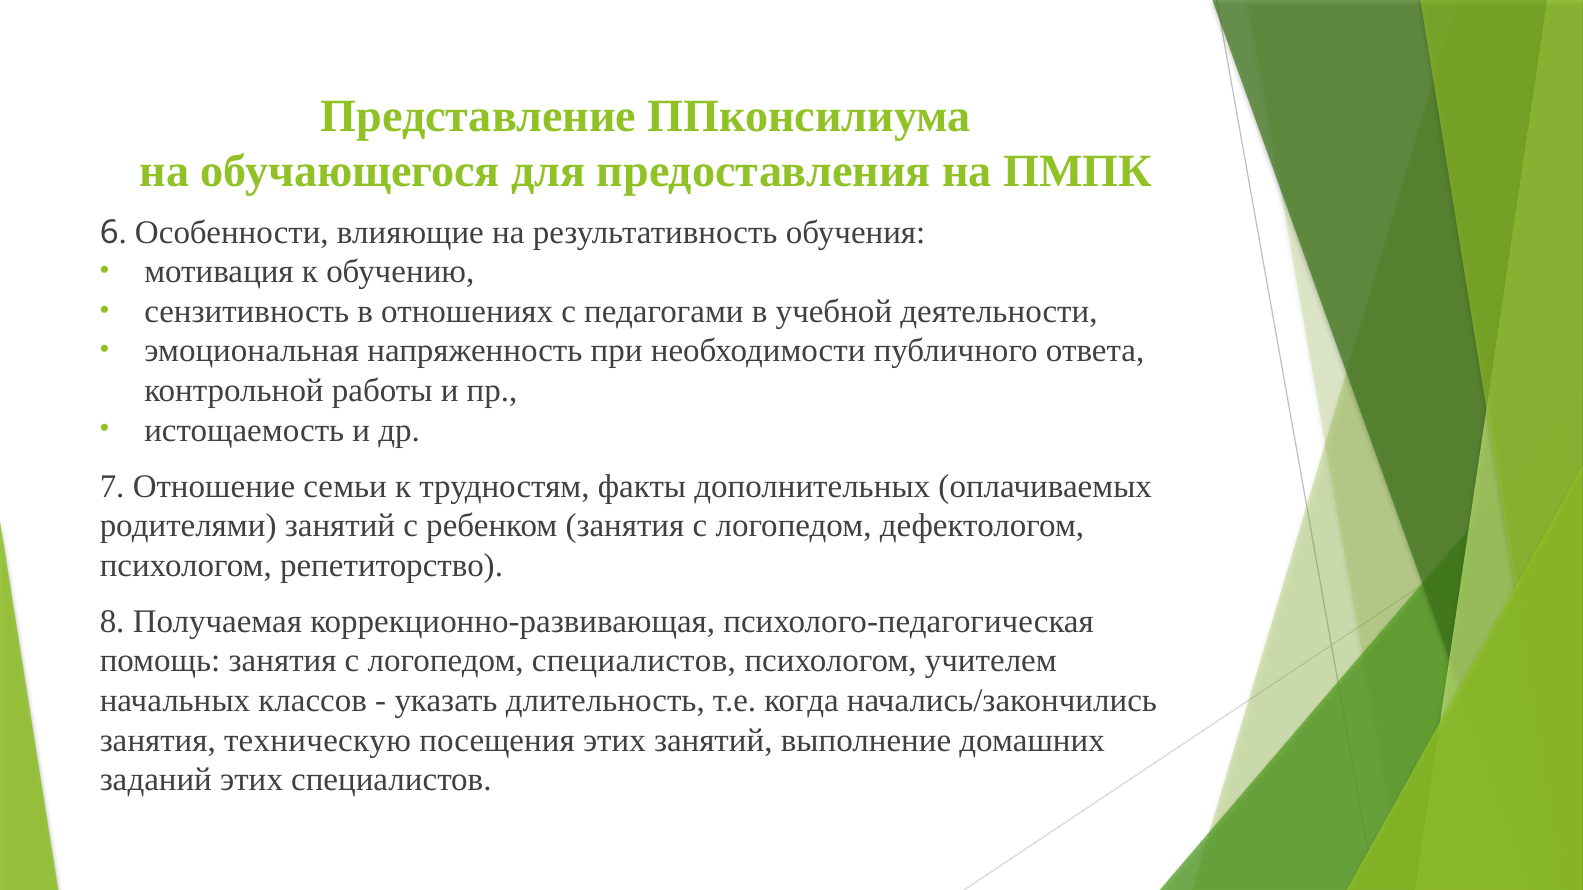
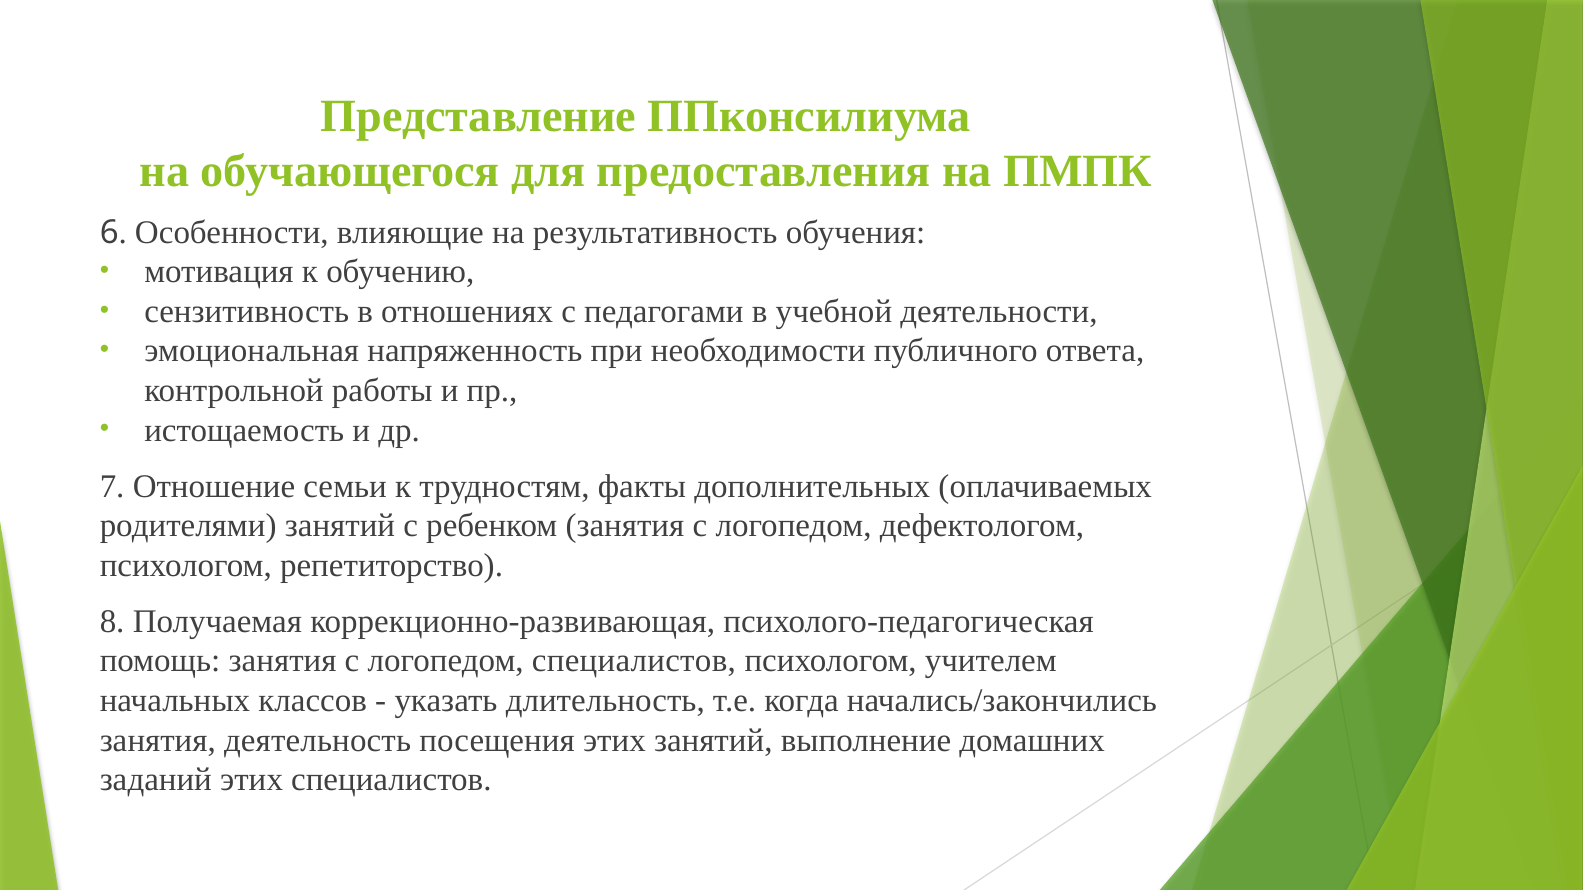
техническую: техническую -> деятельность (318, 740)
